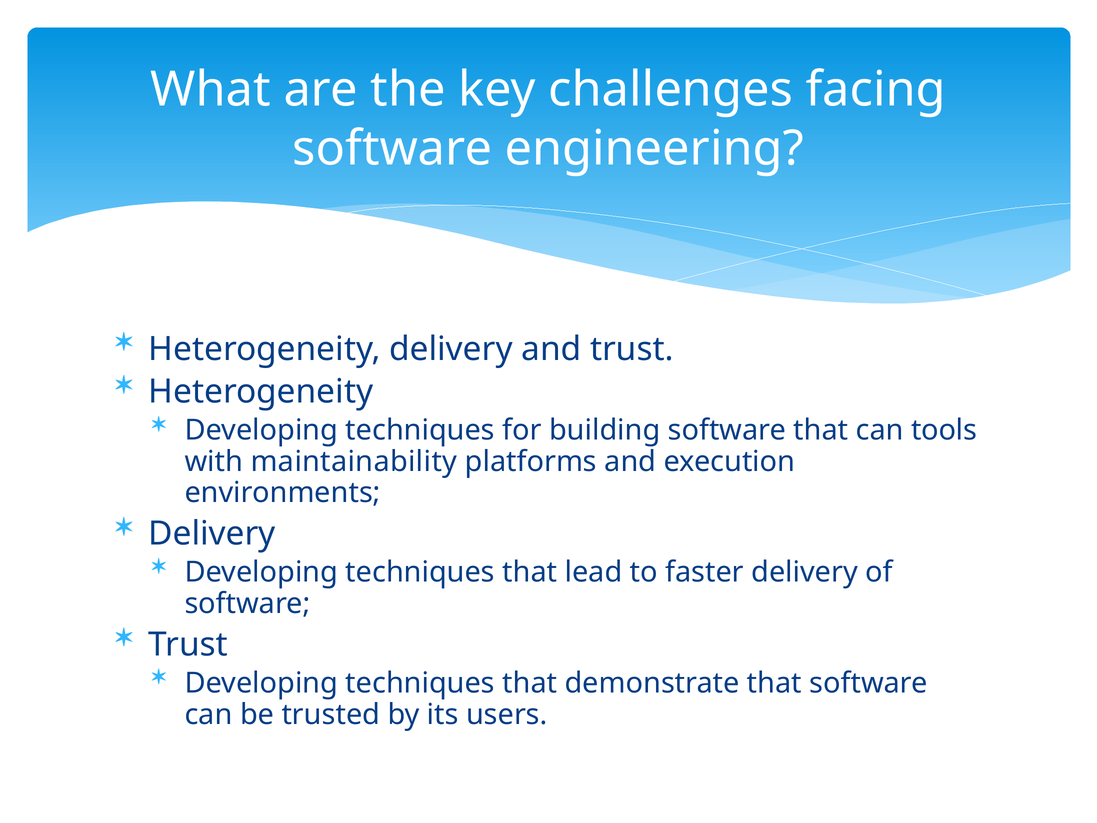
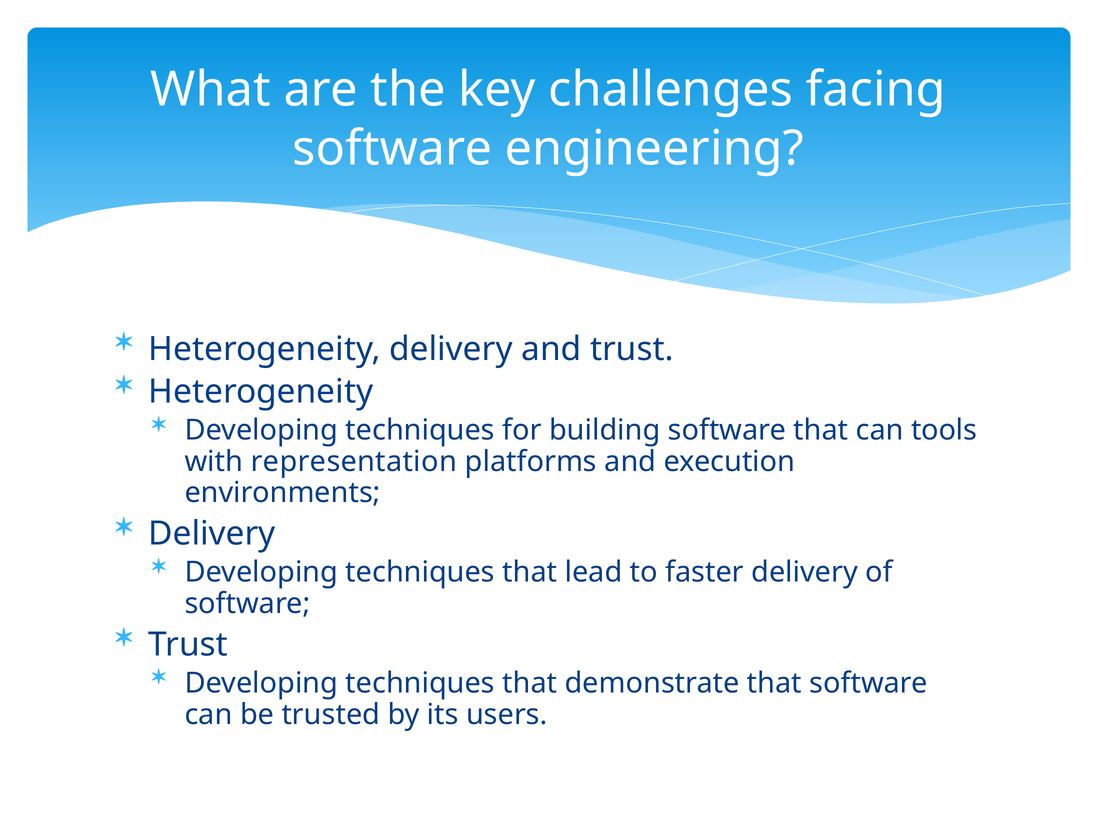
maintainability: maintainability -> representation (354, 462)
